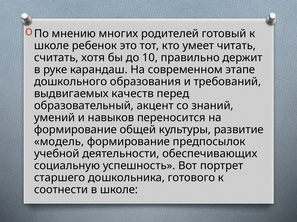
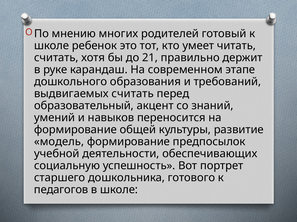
10: 10 -> 21 (150, 58)
выдвигаемых качеств: качеств -> считать (133, 94)
соотнести: соотнести -> педагогов (61, 190)
